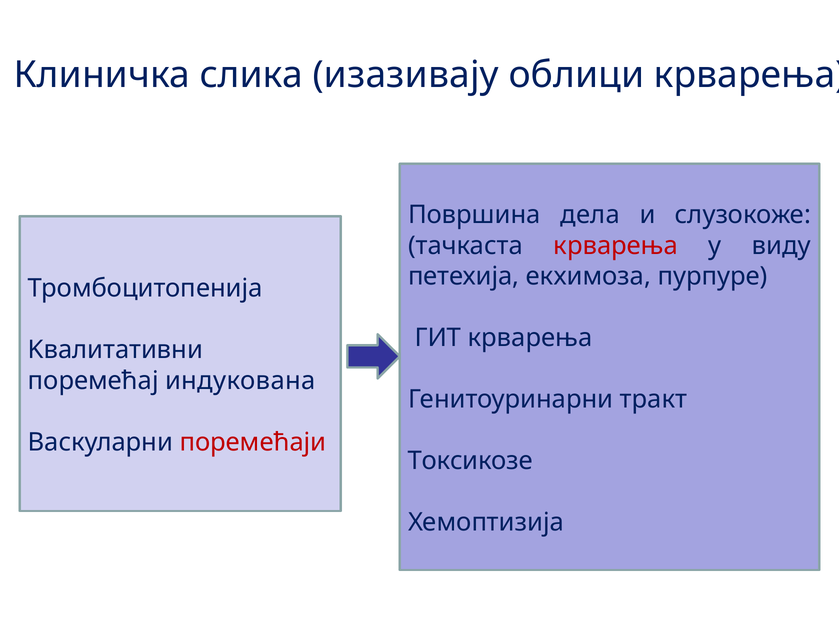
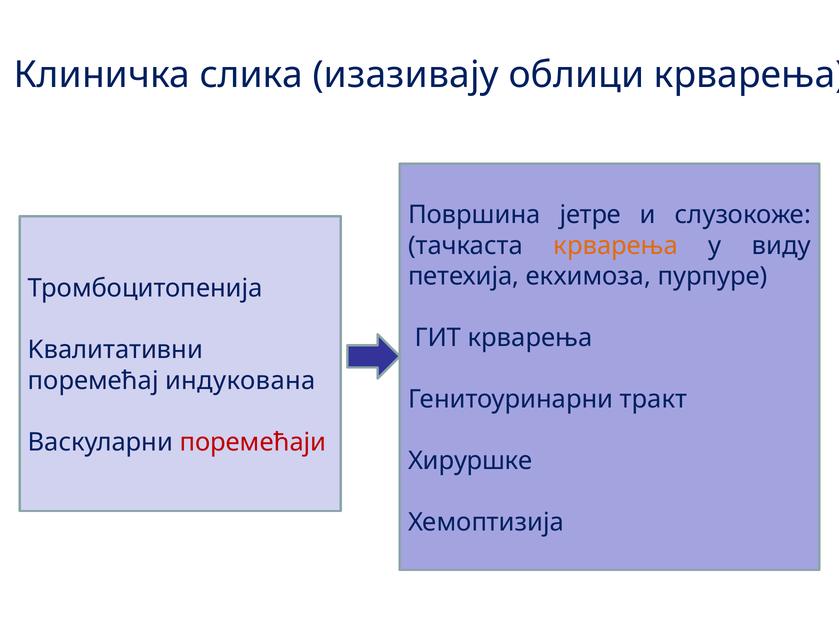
дела: дела -> јетре (590, 215)
крварења colour: red -> orange (616, 246)
Токсикозе: Токсикозе -> Хируршке (470, 461)
